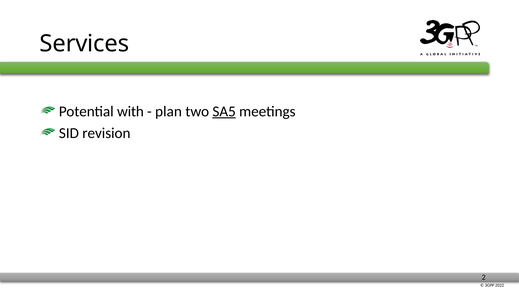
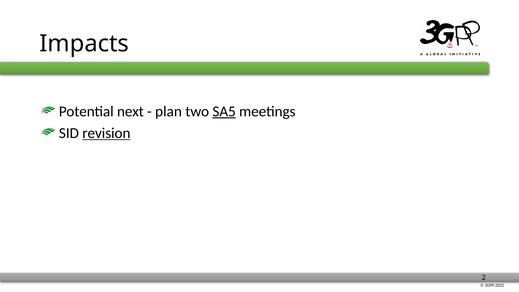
Services: Services -> Impacts (84, 44)
with: with -> next (130, 111)
revision underline: none -> present (106, 133)
